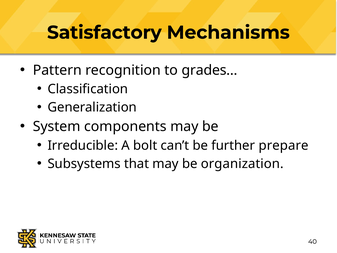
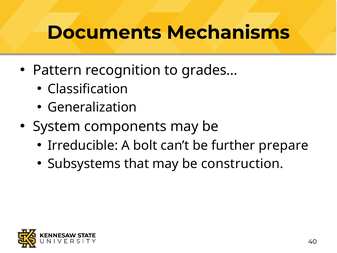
Satisfactory: Satisfactory -> Documents (104, 32)
organization: organization -> construction (242, 164)
